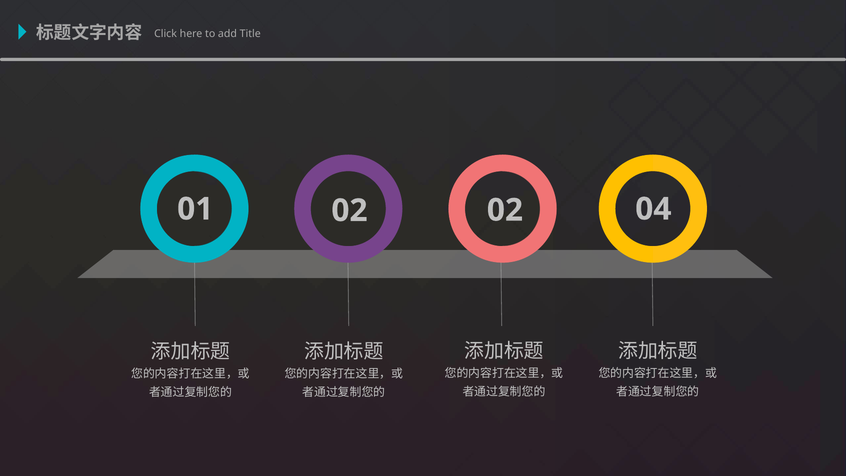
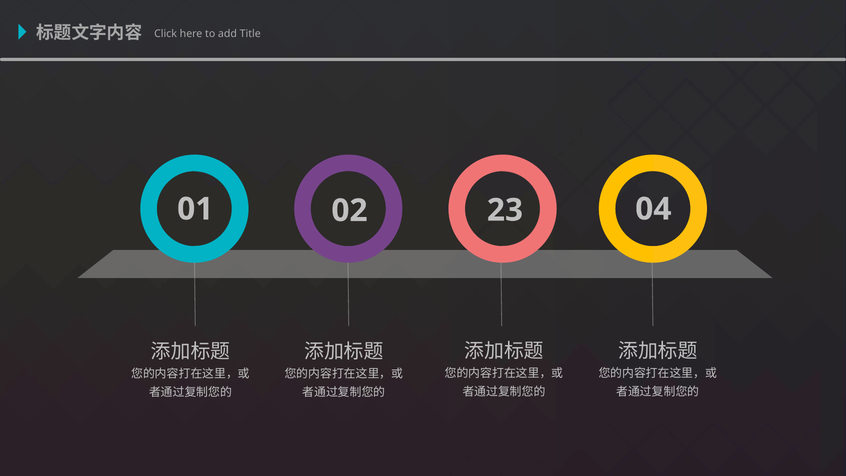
01 02: 02 -> 23 (505, 210)
